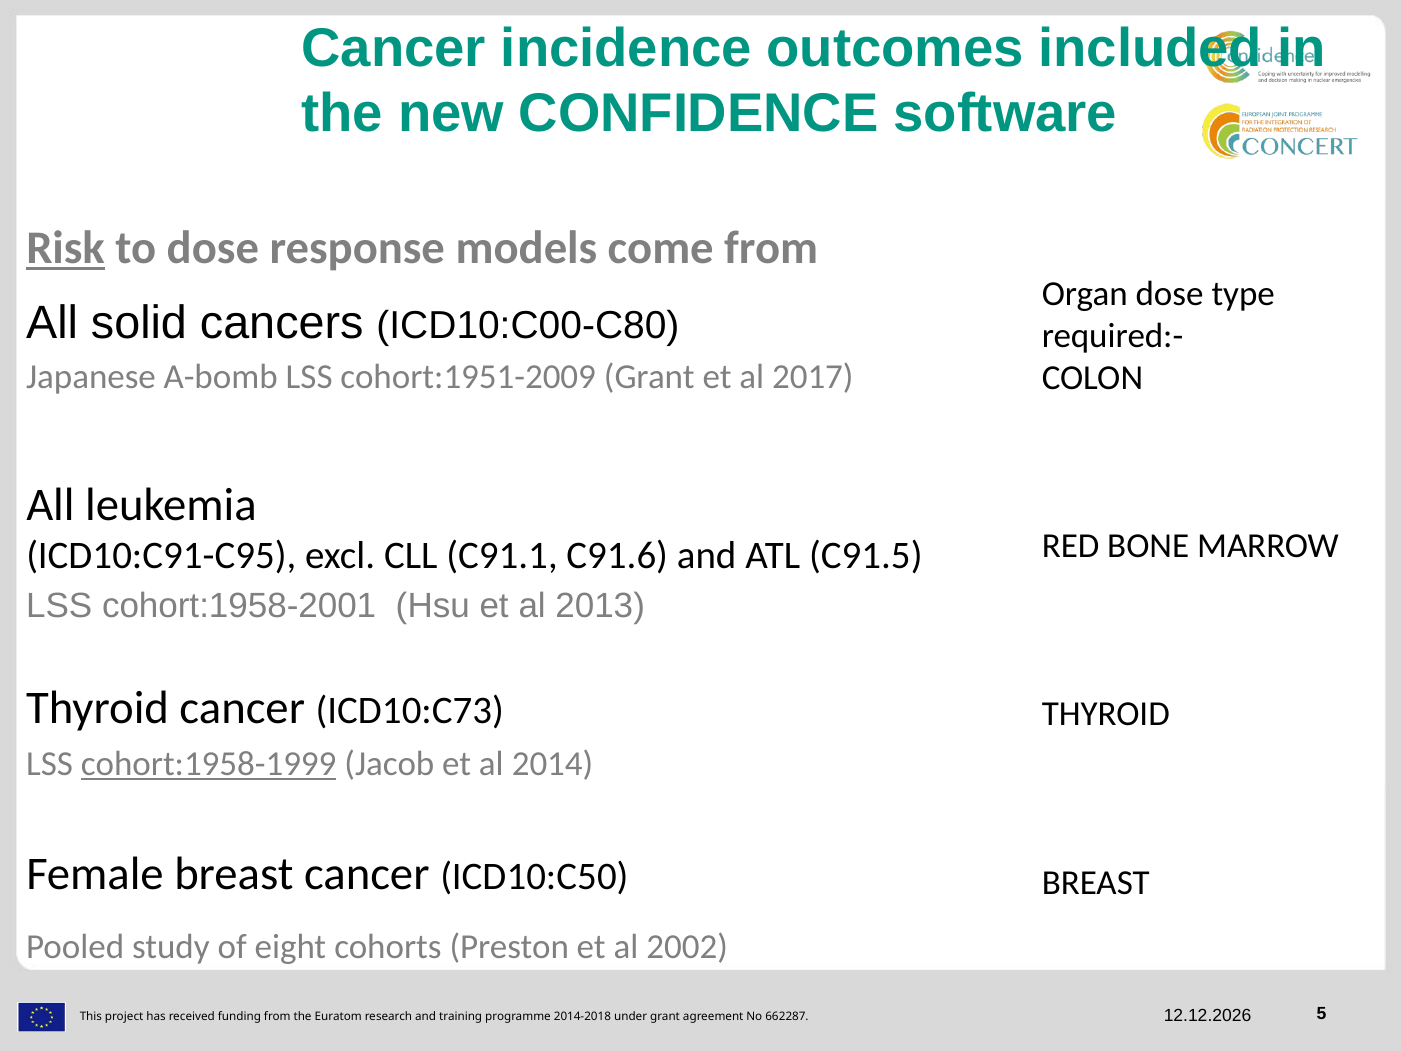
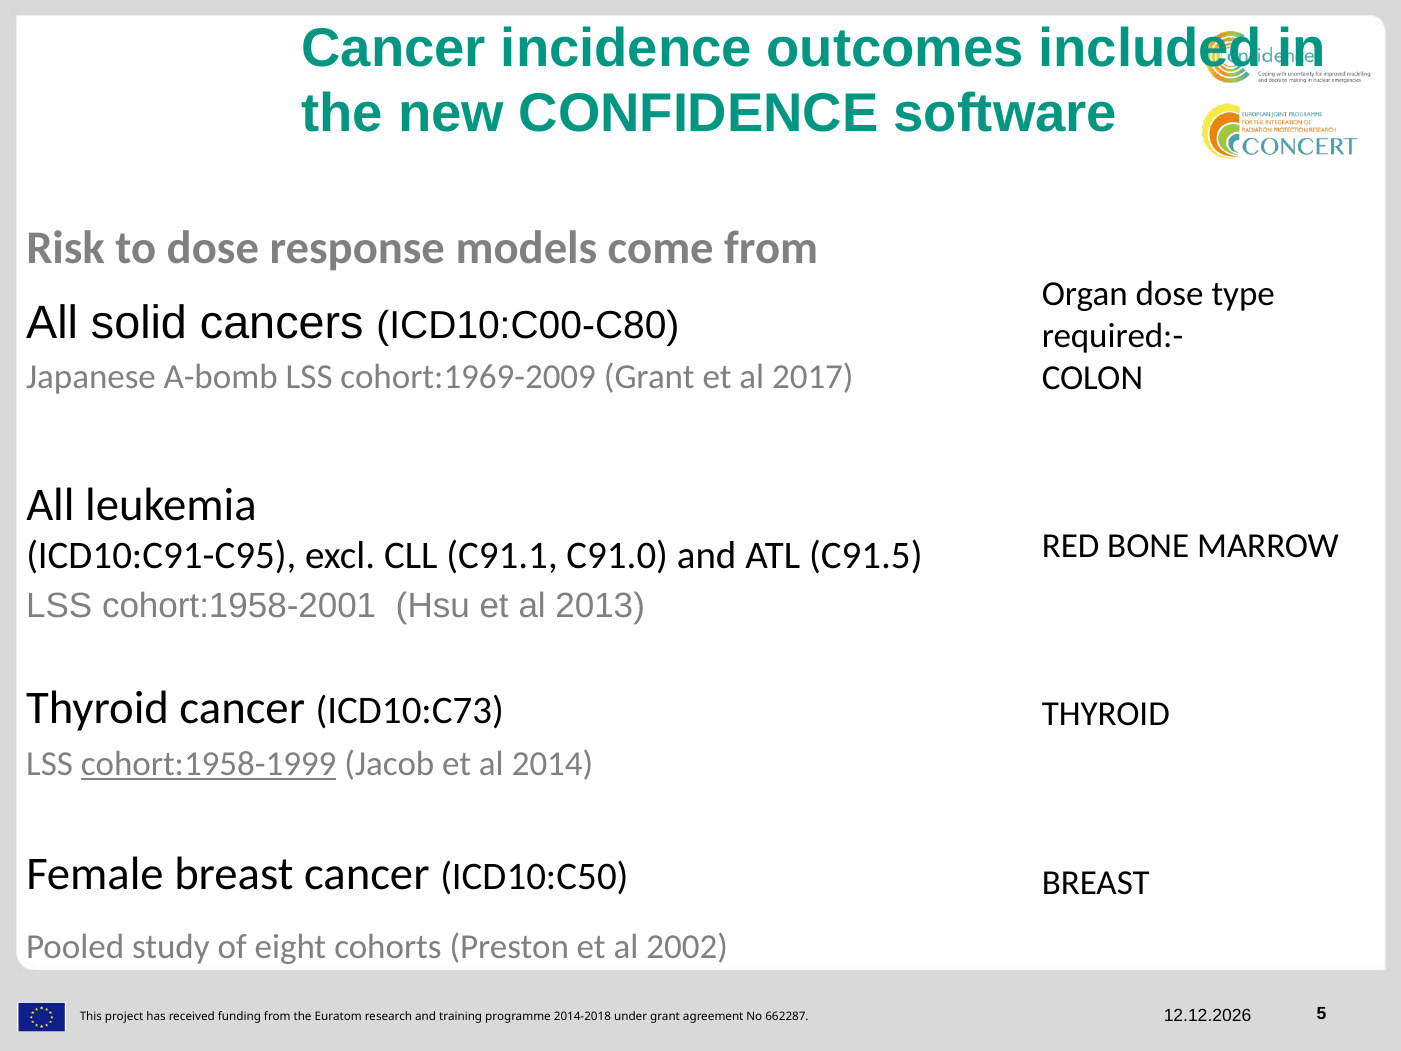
Risk underline: present -> none (66, 248)
cohort:1951-2009: cohort:1951-2009 -> cohort:1969-2009 (468, 377)
C91.6: C91.6 -> C91.0 (617, 555)
